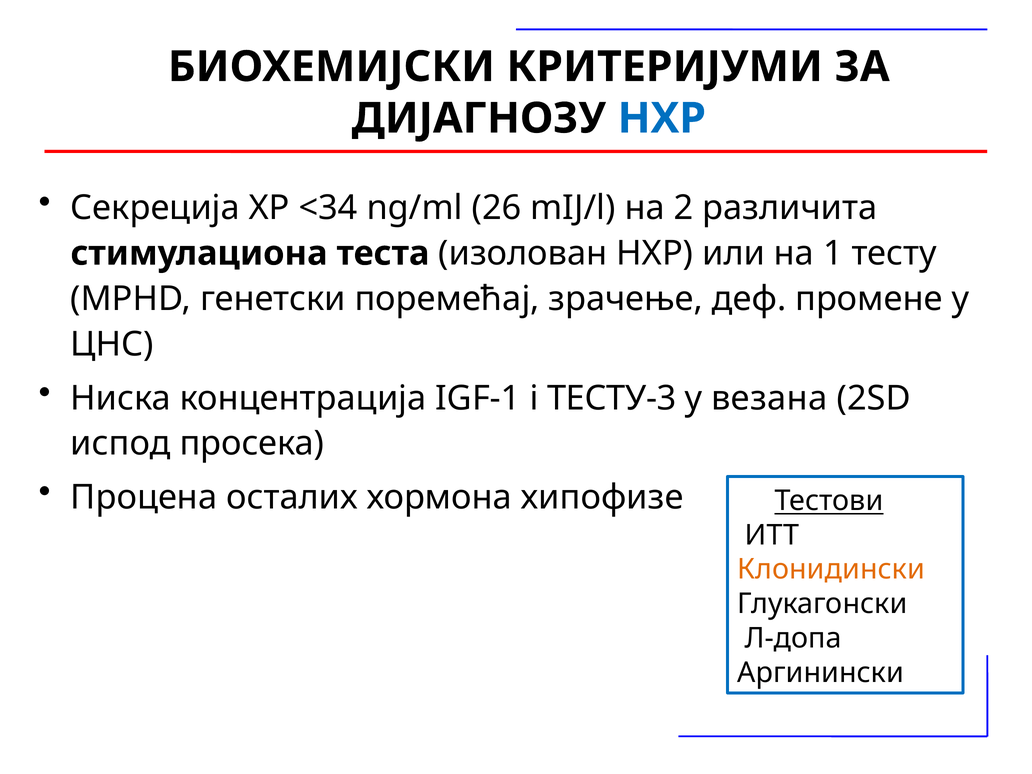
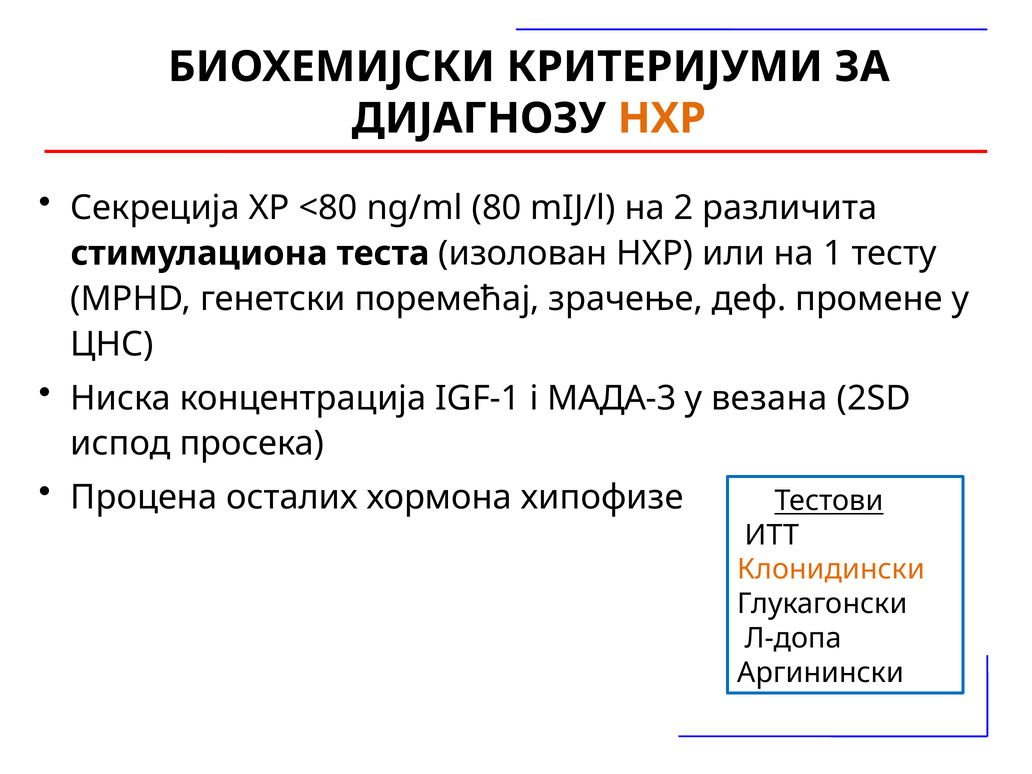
НХР colour: blue -> orange (662, 118)
<34: <34 -> <80 (328, 208)
26: 26 -> 80 (497, 208)
ТЕСТУ-3: ТЕСТУ-3 -> МАДА-3 (612, 398)
